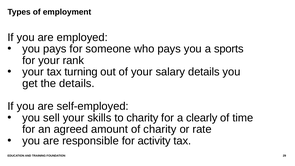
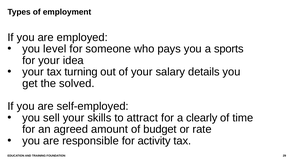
you pays: pays -> level (55, 49)
rank: rank -> idea (73, 60)
the details: details -> solved (77, 83)
to charity: charity -> attract (142, 118)
of charity: charity -> budget (160, 129)
